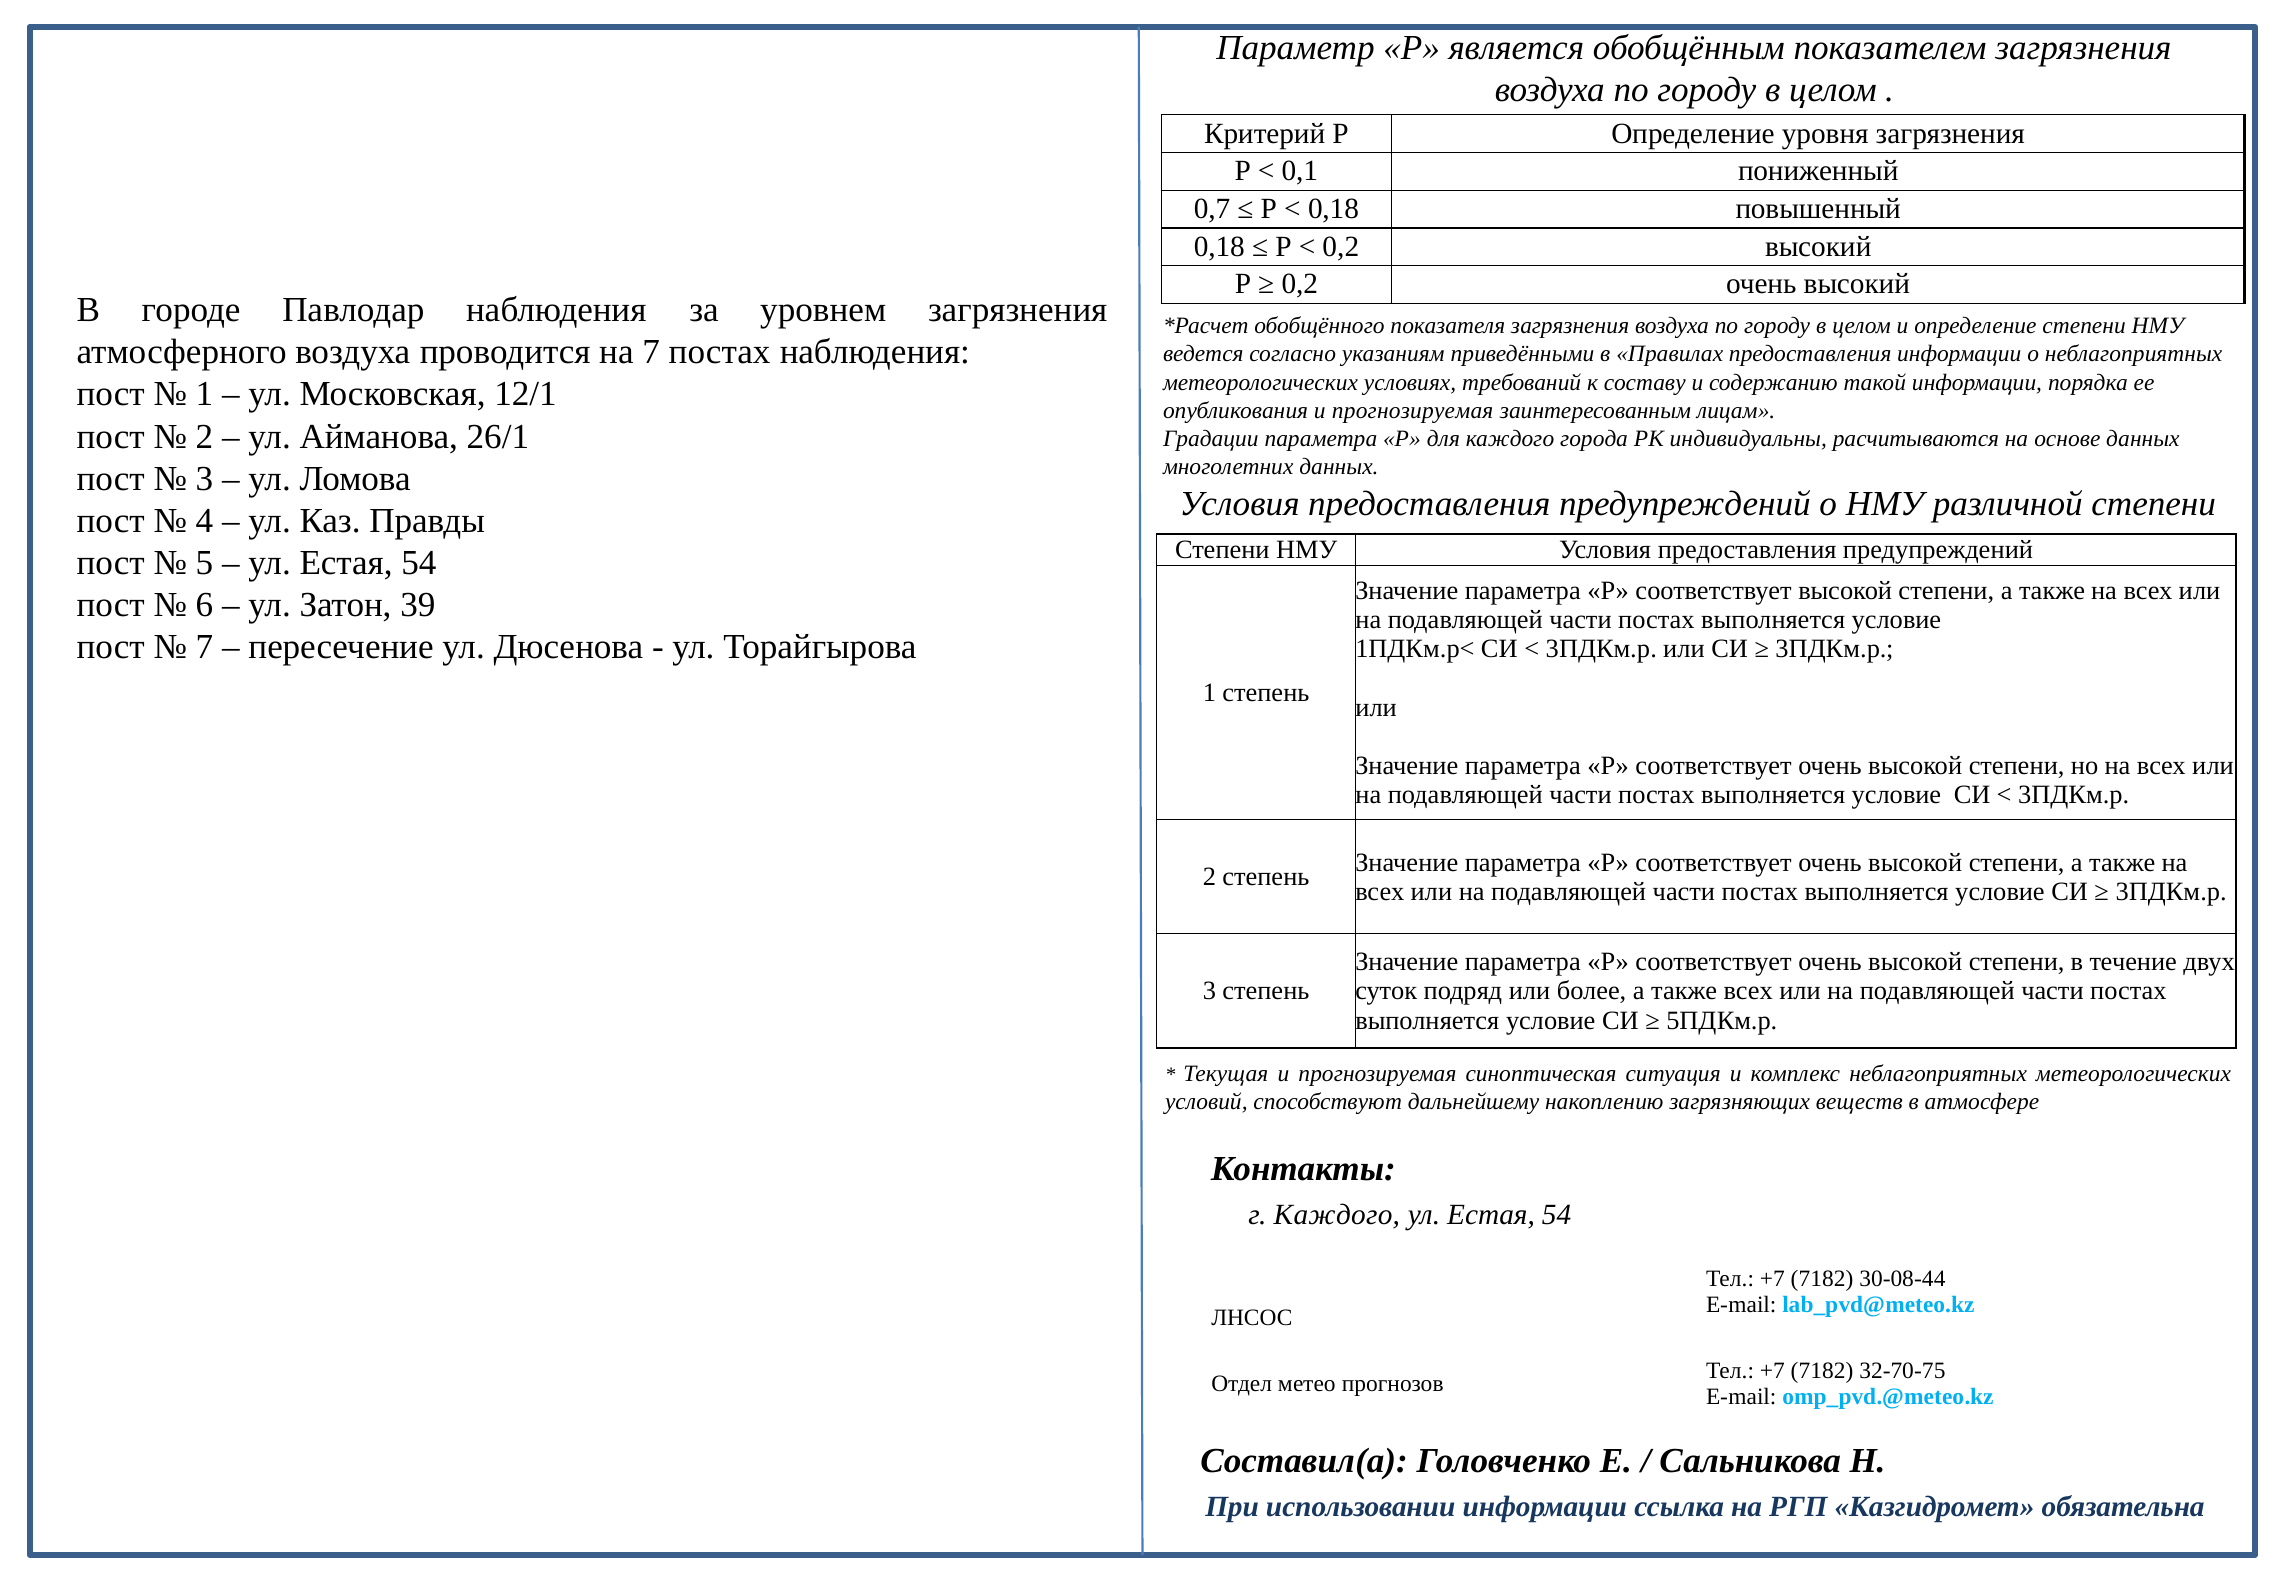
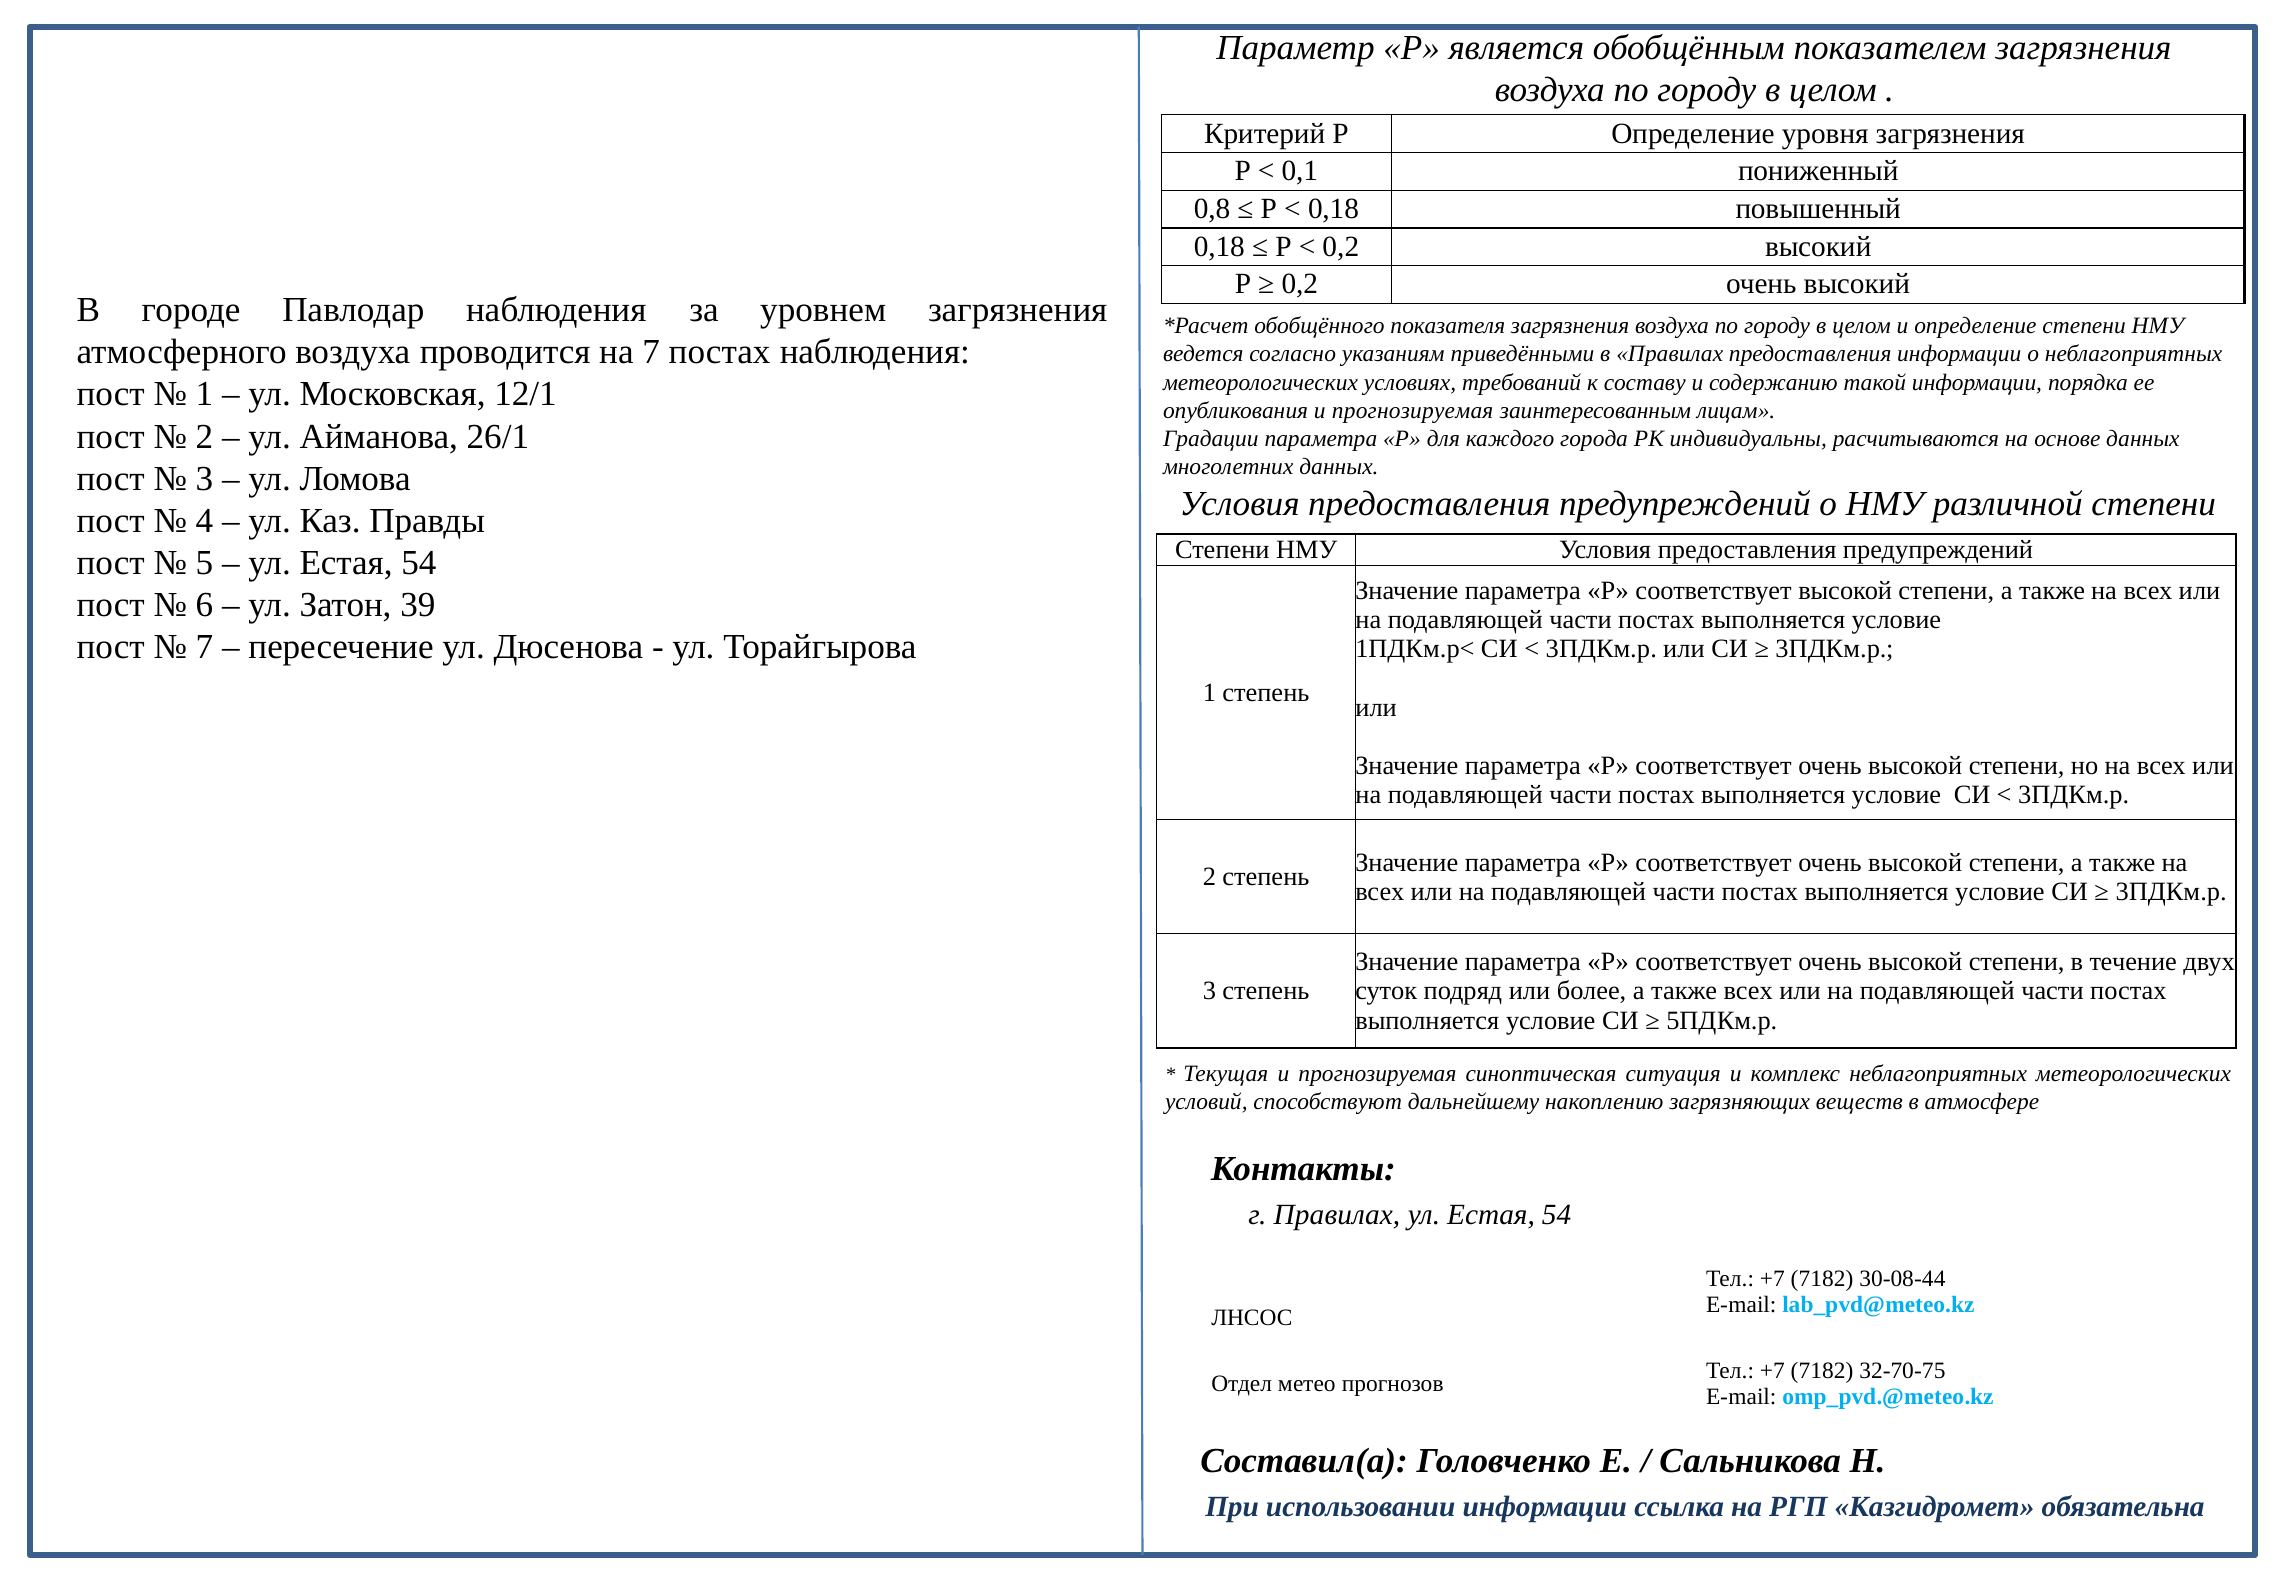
0,7: 0,7 -> 0,8 (1212, 209)
г Каждого: Каждого -> Правилах (1337, 1215)
